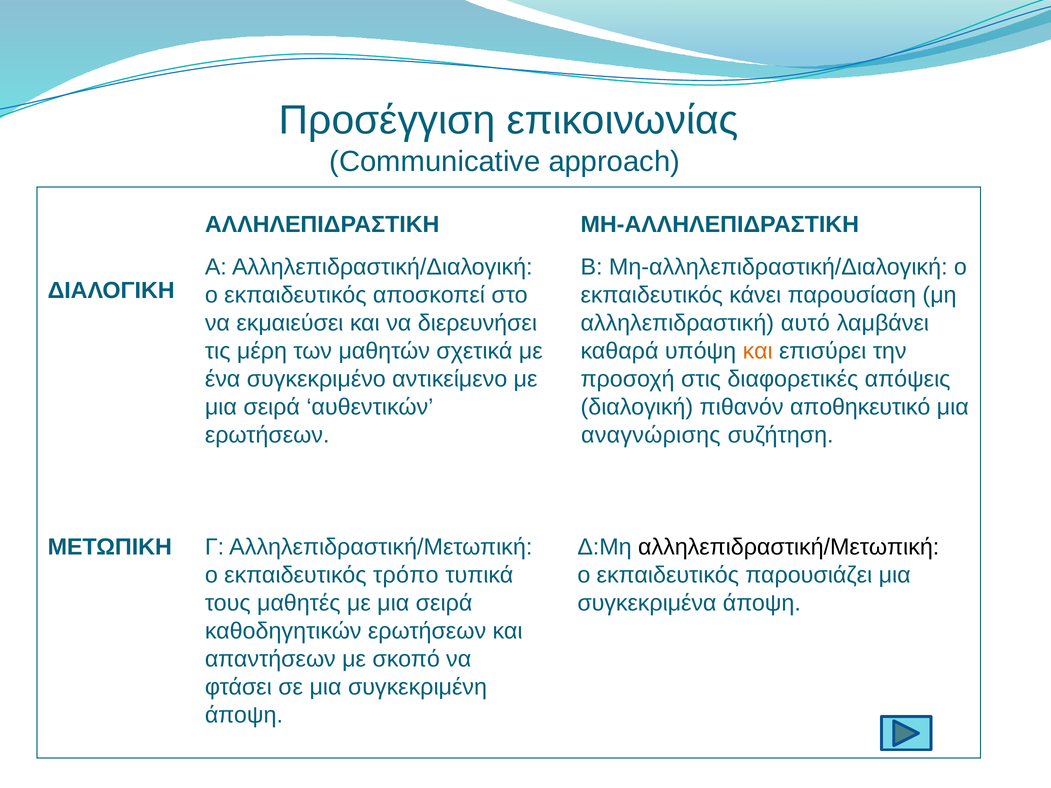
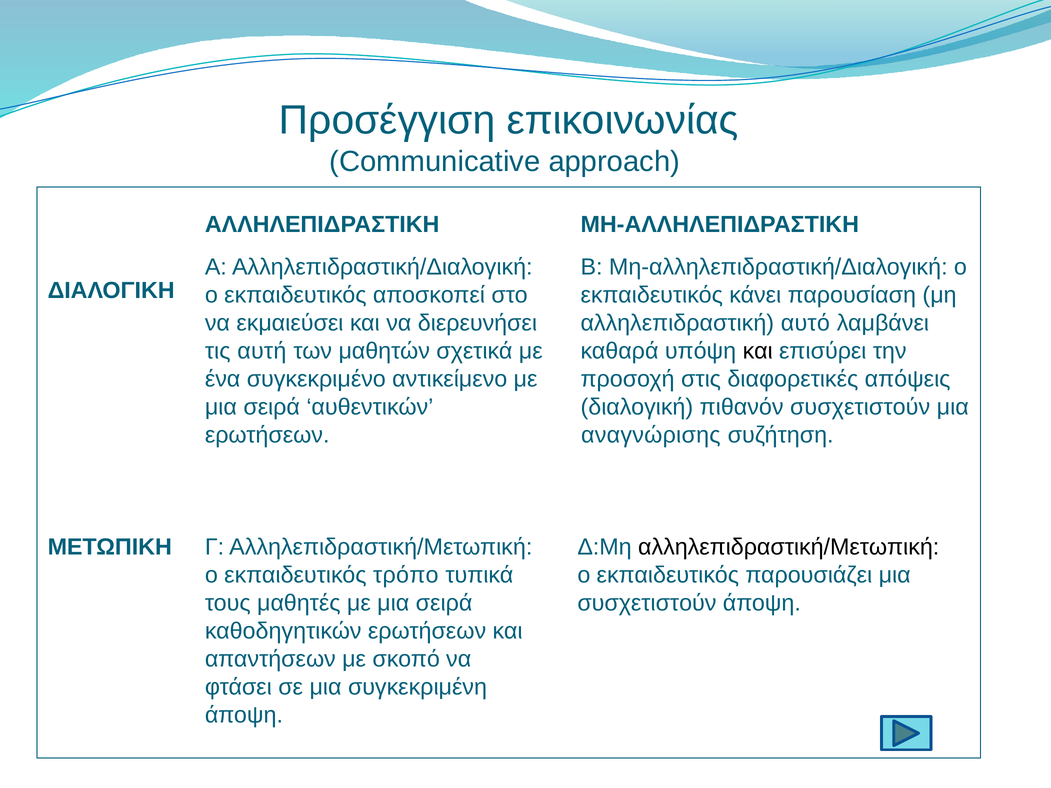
μέρη: μέρη -> αυτή (262, 351)
και colour: orange -> black (758, 351)
πιθανόν αποθηκευτικό: αποθηκευτικό -> συσχετιστούν (860, 407)
συγκεκριμένα: συγκεκριμένα -> συσχετιστούν (647, 603)
